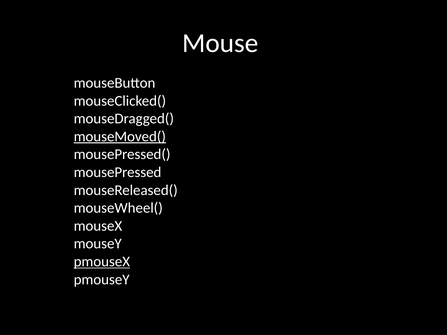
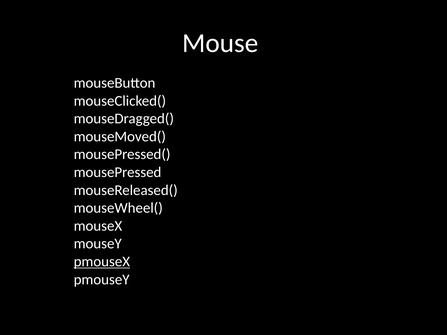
mouseMoved( underline: present -> none (120, 137)
